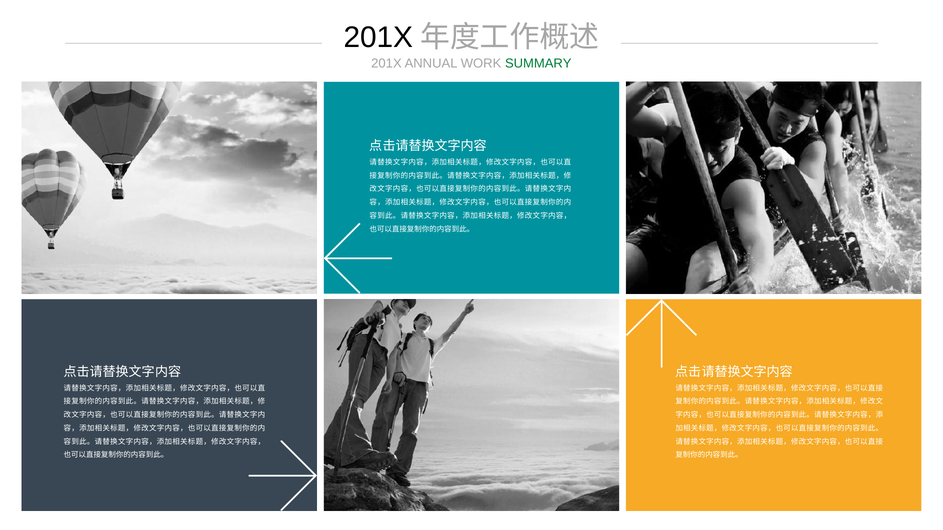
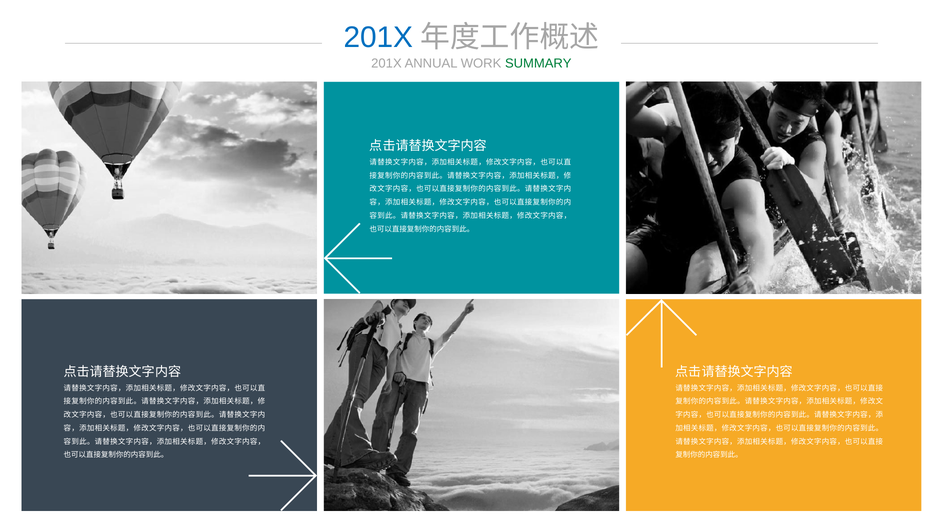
201X colour: black -> blue (378, 37)
